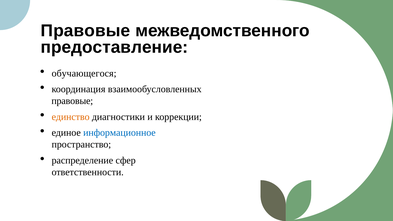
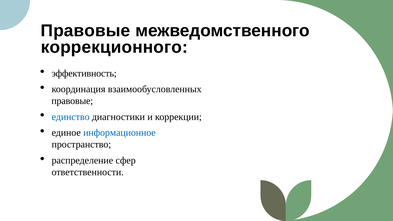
предоставление: предоставление -> коррекционного (114, 47)
обучающегося: обучающегося -> эффективность (84, 73)
единство colour: orange -> blue (71, 117)
